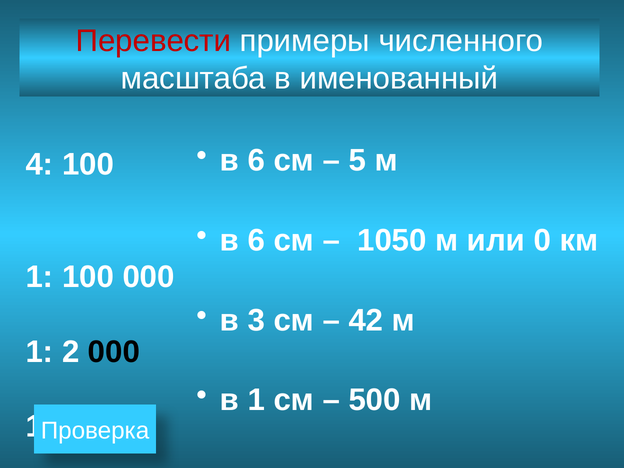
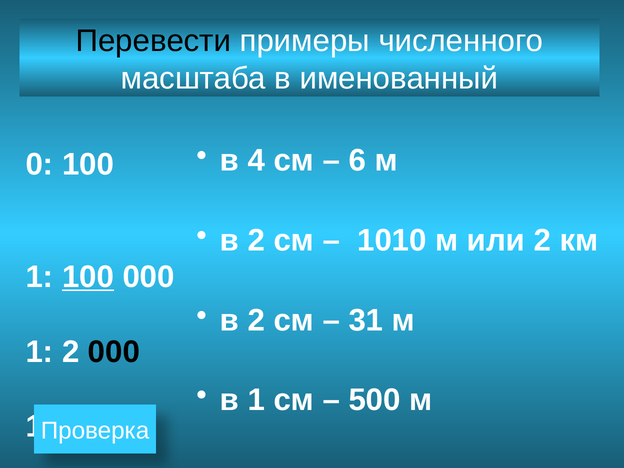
Перевести colour: red -> black (153, 41)
6: 6 -> 4 (256, 161)
5: 5 -> 6 (357, 161)
4: 4 -> 0 (40, 165)
6: 6 -> 2 (256, 240)
1050: 1050 -> 1010 (392, 240)
или 0: 0 -> 2 (542, 240)
100 underline: none -> present (88, 277)
3: 3 -> 2 (256, 320)
42: 42 -> 31 (366, 320)
